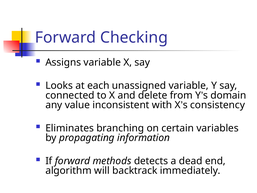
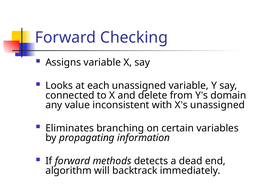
consistency: consistency -> unassigned (218, 105)
